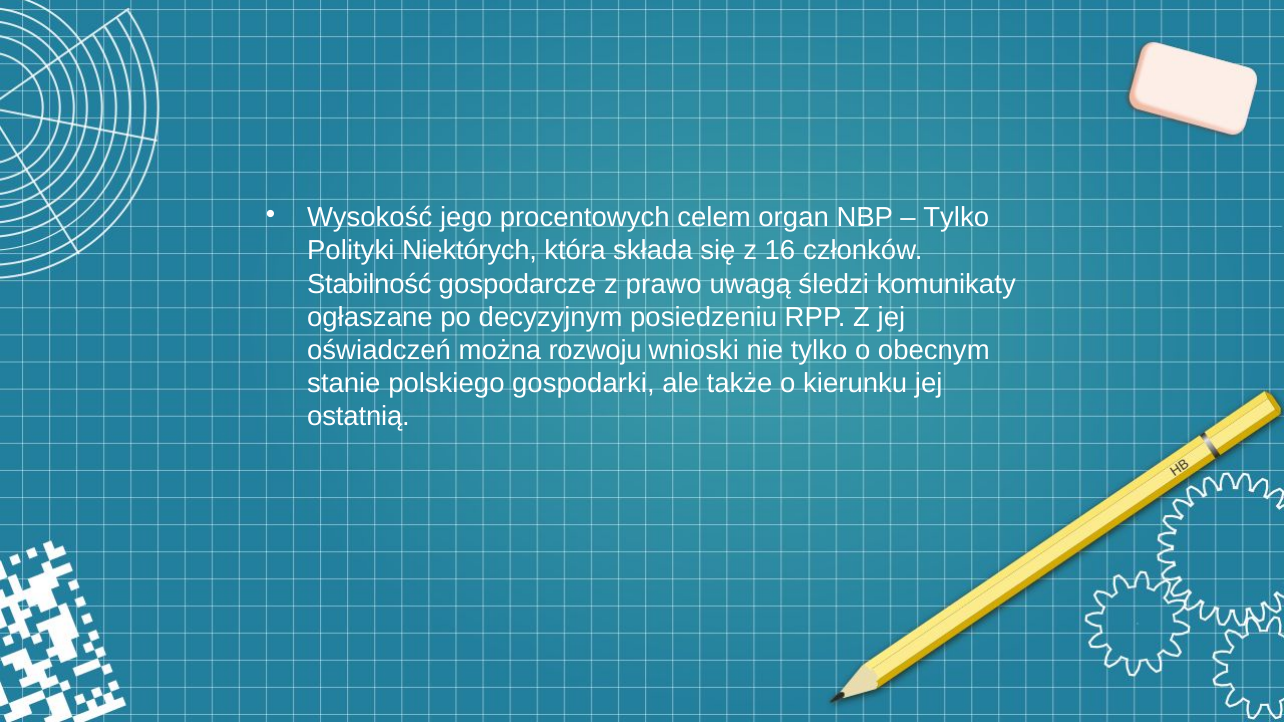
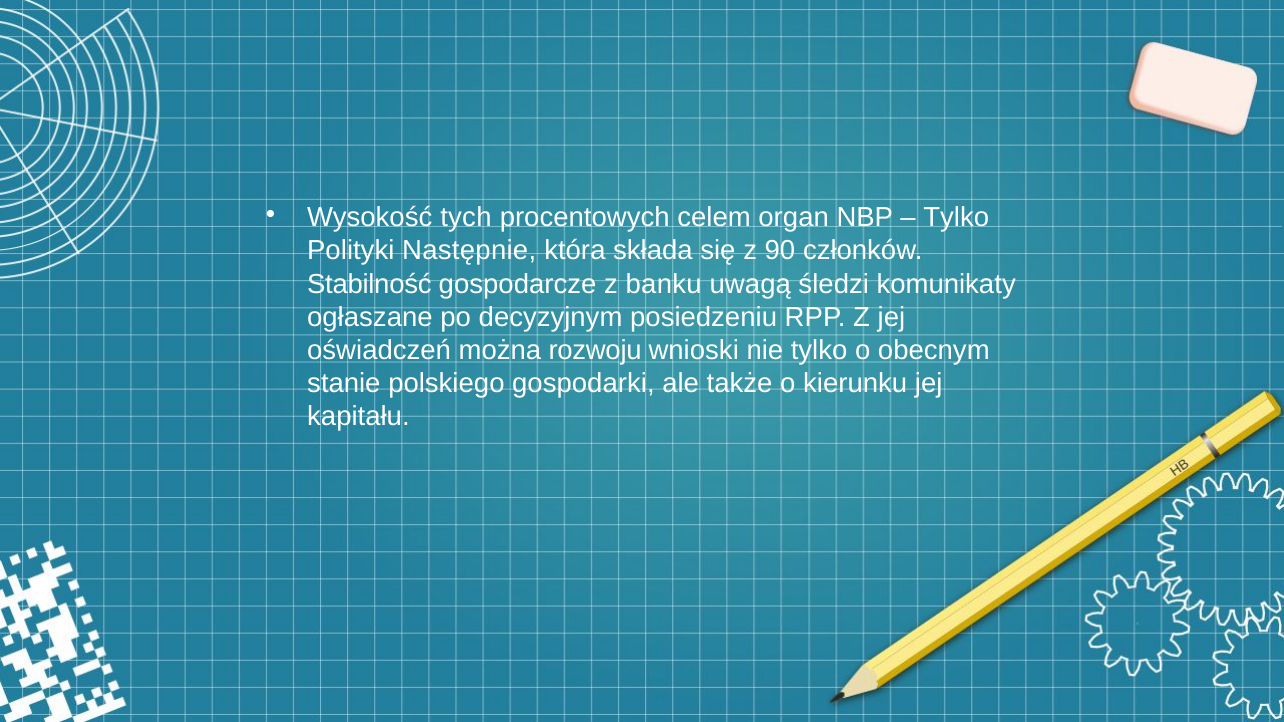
jego: jego -> tych (466, 218)
Niektórych: Niektórych -> Następnie (469, 251)
16: 16 -> 90 (780, 251)
prawo: prawo -> banku (664, 284)
ostatnią: ostatnią -> kapitału (358, 416)
